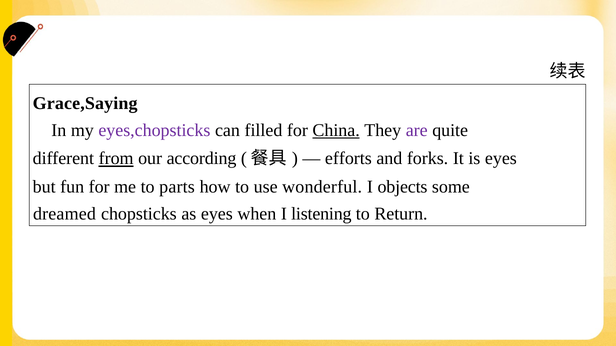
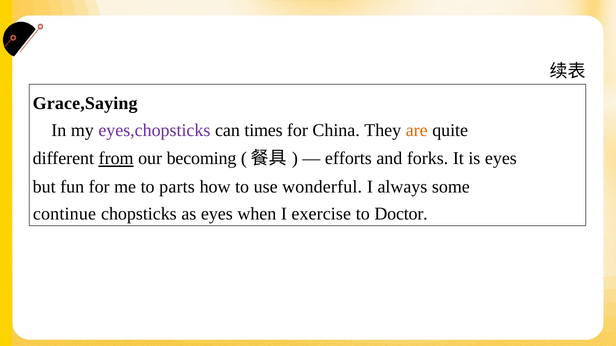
filled: filled -> times (264, 131)
China underline: present -> none (336, 131)
are colour: purple -> orange (417, 131)
according: according -> becoming (202, 159)
objects: objects -> always (402, 187)
dreamed: dreamed -> continue (64, 214)
listening: listening -> exercise (321, 214)
Return: Return -> Doctor (401, 214)
